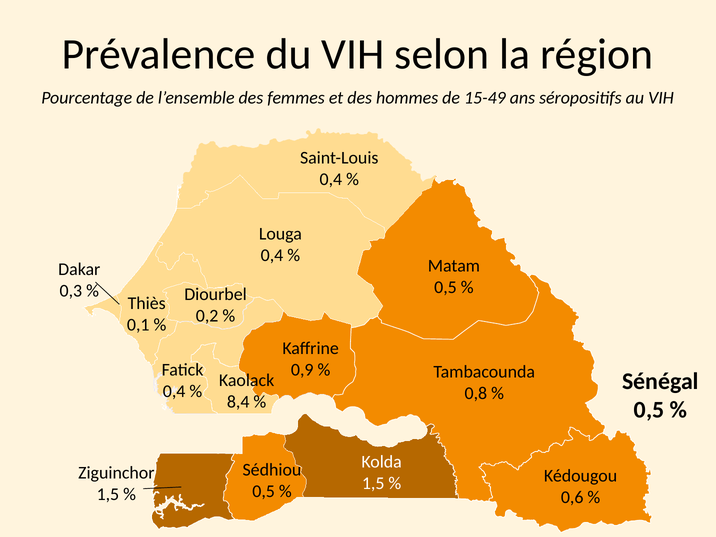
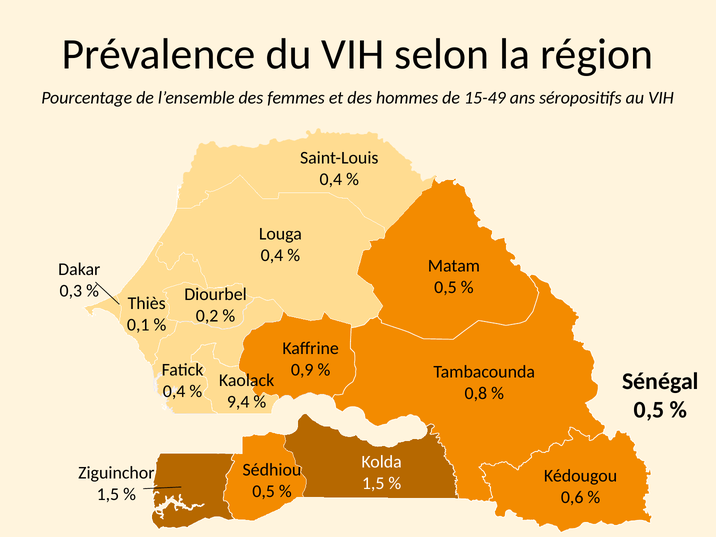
8,4: 8,4 -> 9,4 (238, 402)
